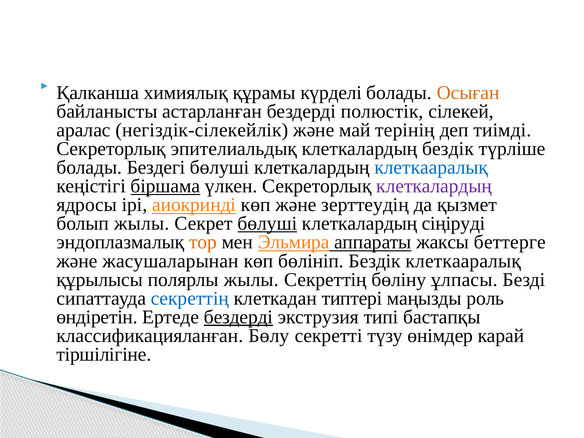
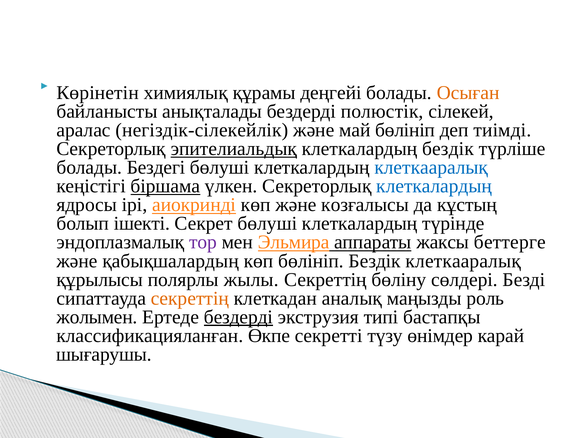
Қалканша: Қалканша -> Көрінетін (98, 93)
күрделі: күрделі -> деңгейі (331, 93)
астарланған: астарланған -> анықталады (212, 111)
май терінің: терінің -> бөлініп (405, 130)
эпителиальдық underline: none -> present (234, 149)
клеткалардың colour: purple -> blue (434, 186)
зерттеудің: зерттеудің -> козғалысы (365, 205)
қызмет: қызмет -> кұстың (467, 205)
болып жылы: жылы -> ішекті (142, 224)
бөлуші underline: present -> none (267, 224)
сіңіруді: сіңіруді -> түрінде (453, 224)
тор colour: orange -> purple (203, 242)
жасушаларынан: жасушаларынан -> қабықшалардың (171, 261)
ұлпасы: ұлпасы -> сөлдері (465, 280)
секреттің colour: blue -> orange (190, 298)
типтері: типтері -> аналық (352, 298)
өндіретін: өндіретін -> жолымен (97, 317)
Бөлу: Бөлу -> Өкпе (269, 336)
тіршілігіне: тіршілігіне -> шығарушы (104, 354)
